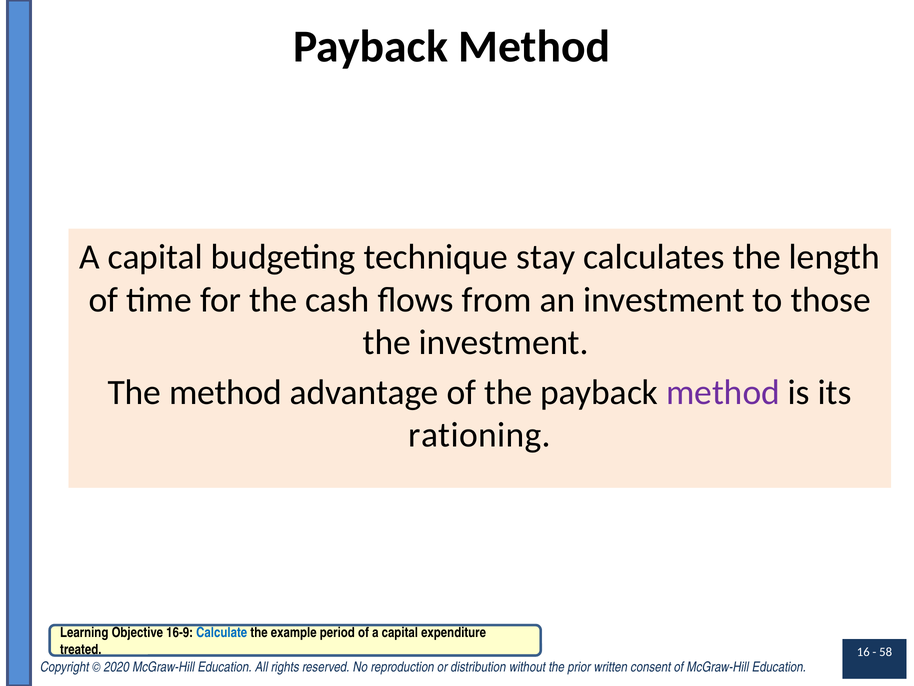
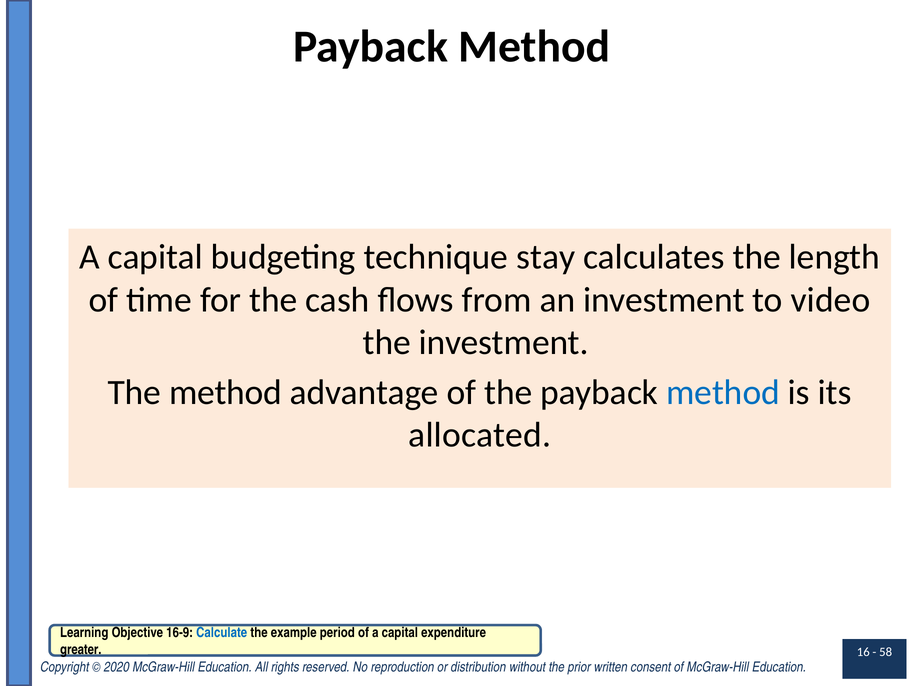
those: those -> video (831, 300)
method colour: purple -> blue (723, 392)
rationing: rationing -> allocated (480, 435)
treated: treated -> greater (81, 649)
